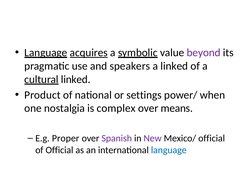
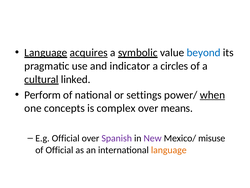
beyond colour: purple -> blue (204, 52)
speakers: speakers -> indicator (130, 66)
a linked: linked -> circles (174, 66)
Product: Product -> Perform (43, 95)
when underline: none -> present (212, 95)
nostalgia: nostalgia -> concepts (64, 108)
E.g Proper: Proper -> Official (66, 138)
Mexico/ official: official -> misuse (212, 138)
language colour: blue -> orange (169, 150)
